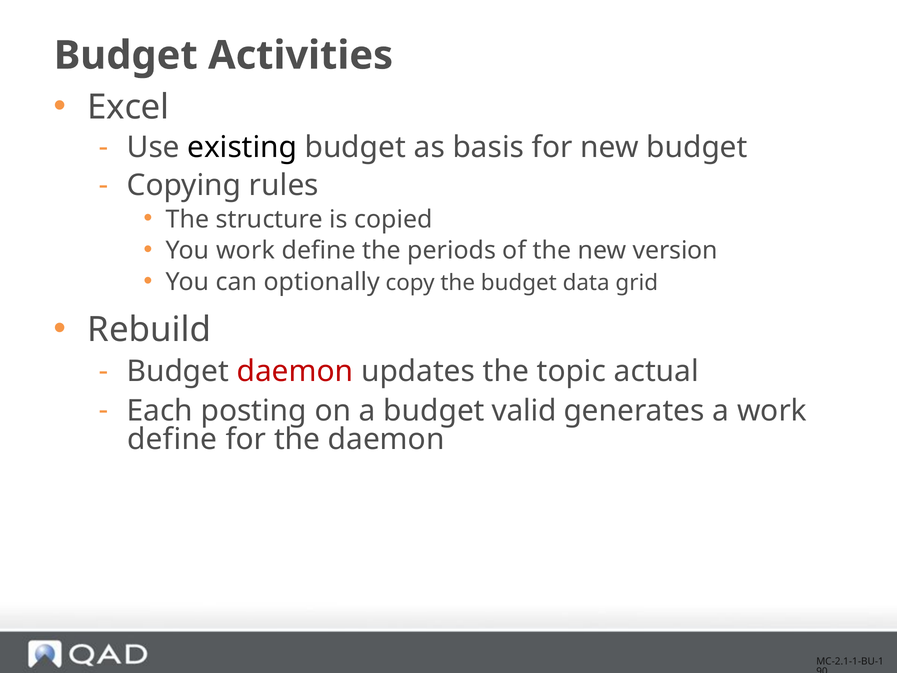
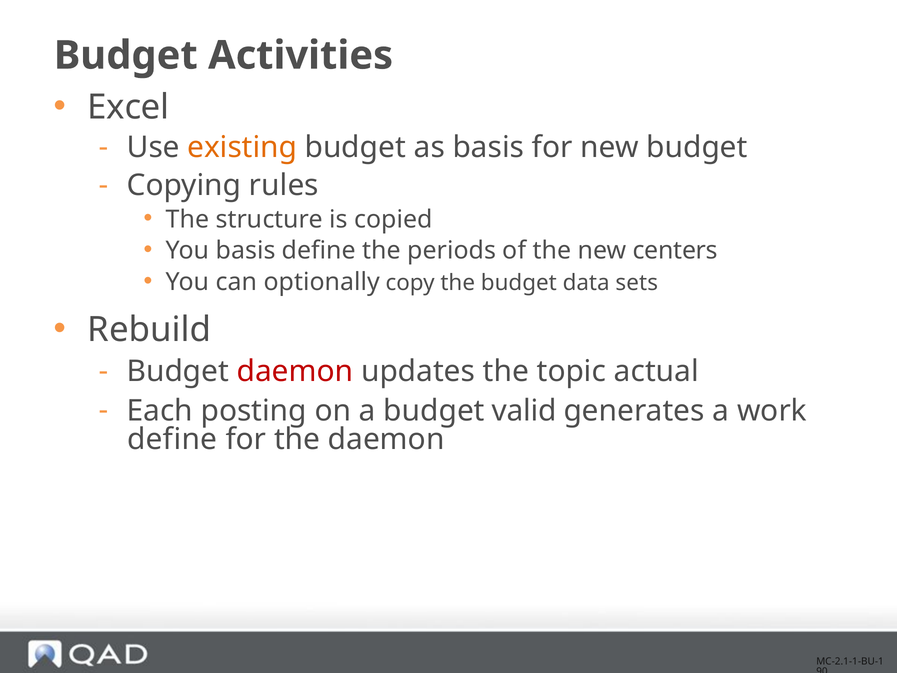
existing colour: black -> orange (242, 148)
You work: work -> basis (246, 251)
version: version -> centers (675, 251)
grid: grid -> sets (637, 283)
